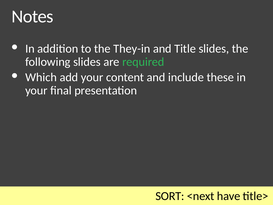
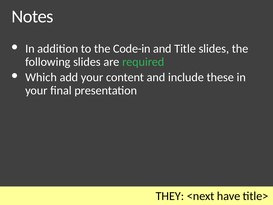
They-in: They-in -> Code-in (132, 49)
SORT: SORT -> THEY (170, 196)
